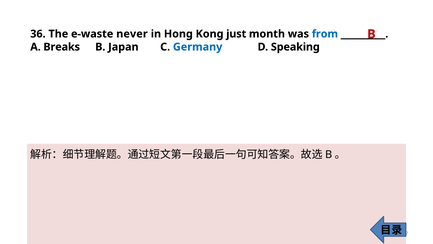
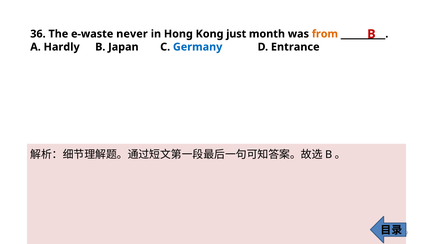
from colour: blue -> orange (325, 34)
Breaks: Breaks -> Hardly (62, 47)
Speaking: Speaking -> Entrance (295, 47)
